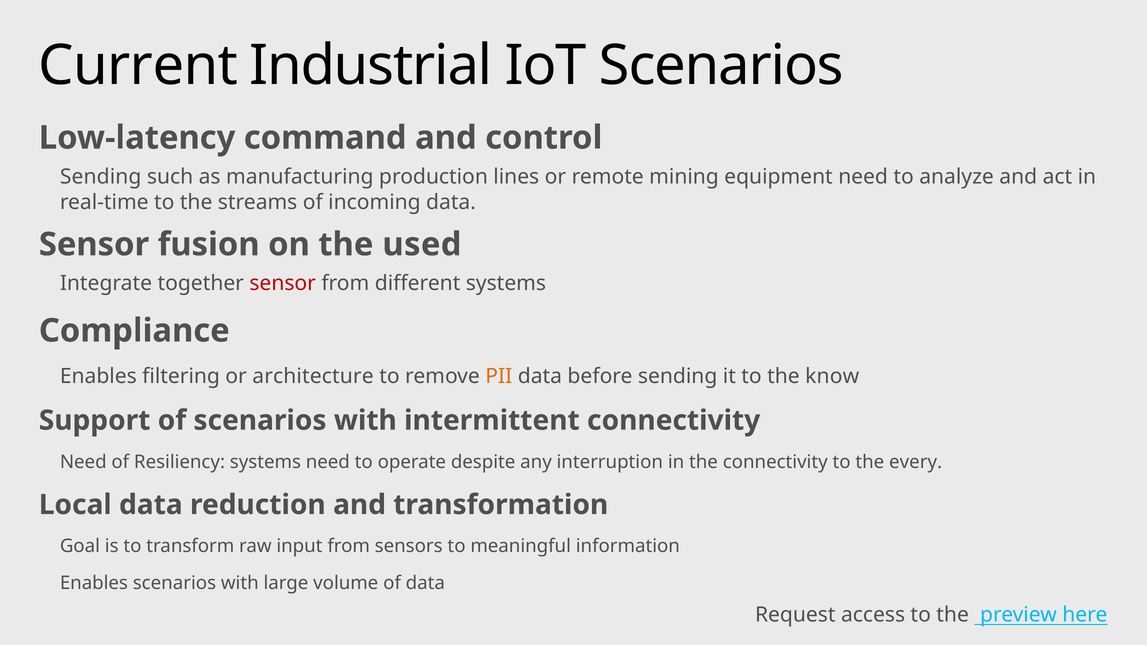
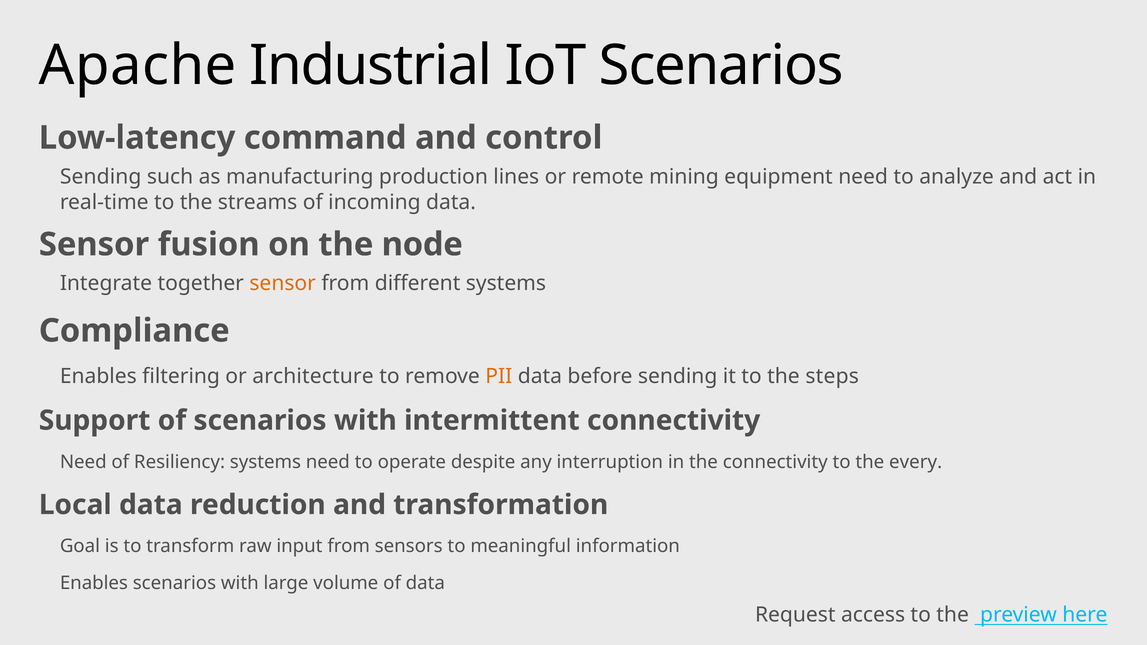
Current: Current -> Apache (138, 66)
used: used -> node (422, 244)
sensor colour: red -> orange (283, 284)
know: know -> steps (832, 376)
